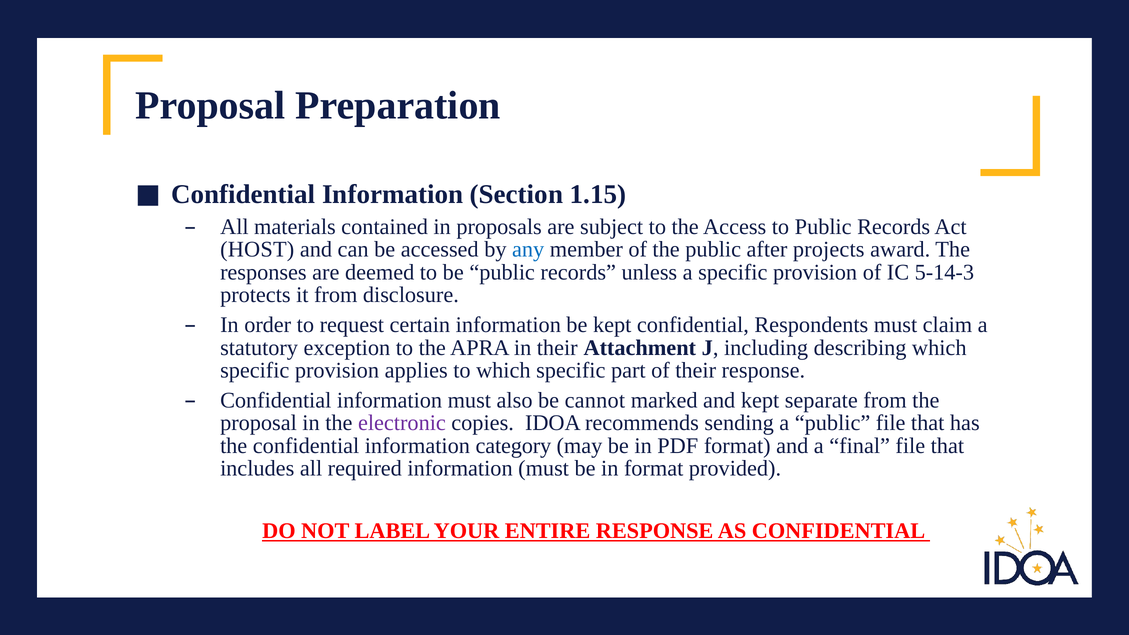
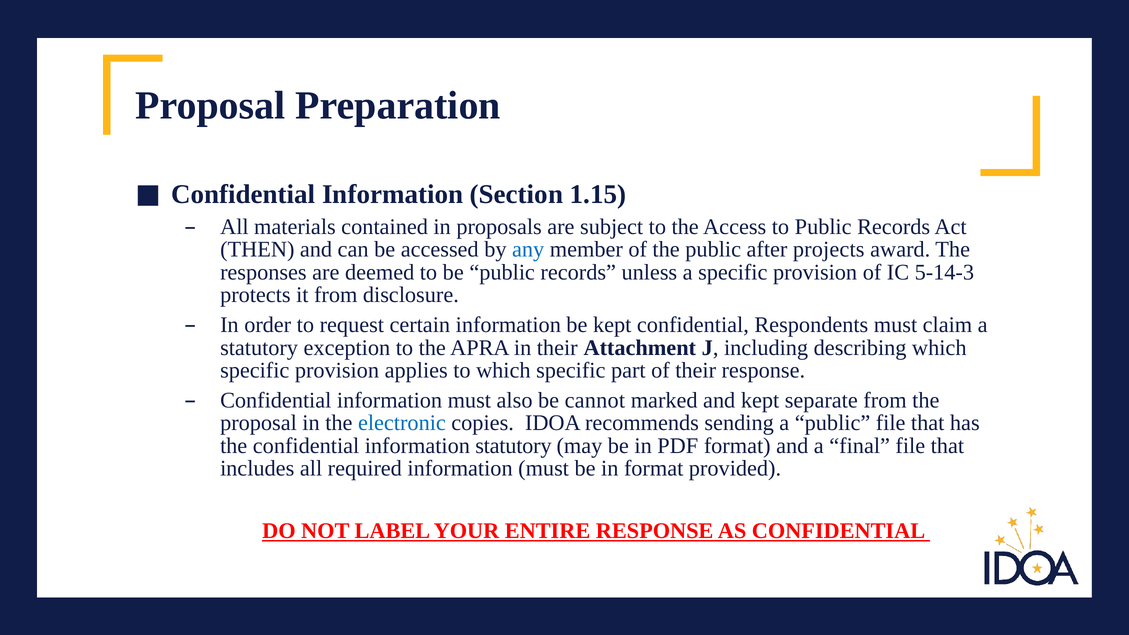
HOST: HOST -> THEN (257, 250)
electronic colour: purple -> blue (402, 423)
information category: category -> statutory (513, 446)
